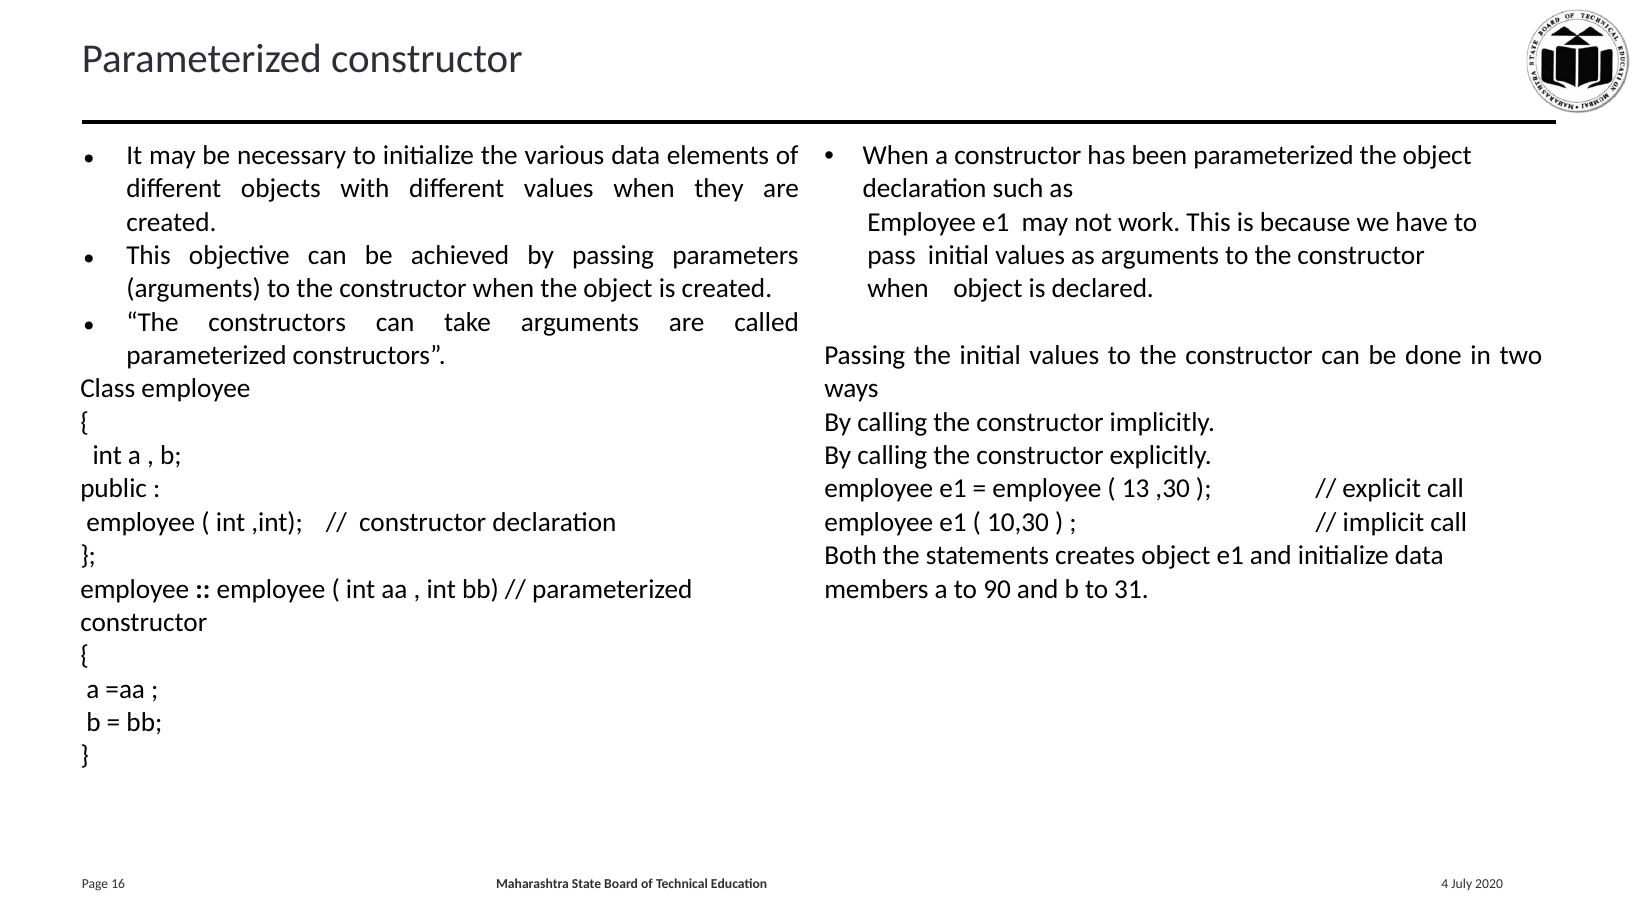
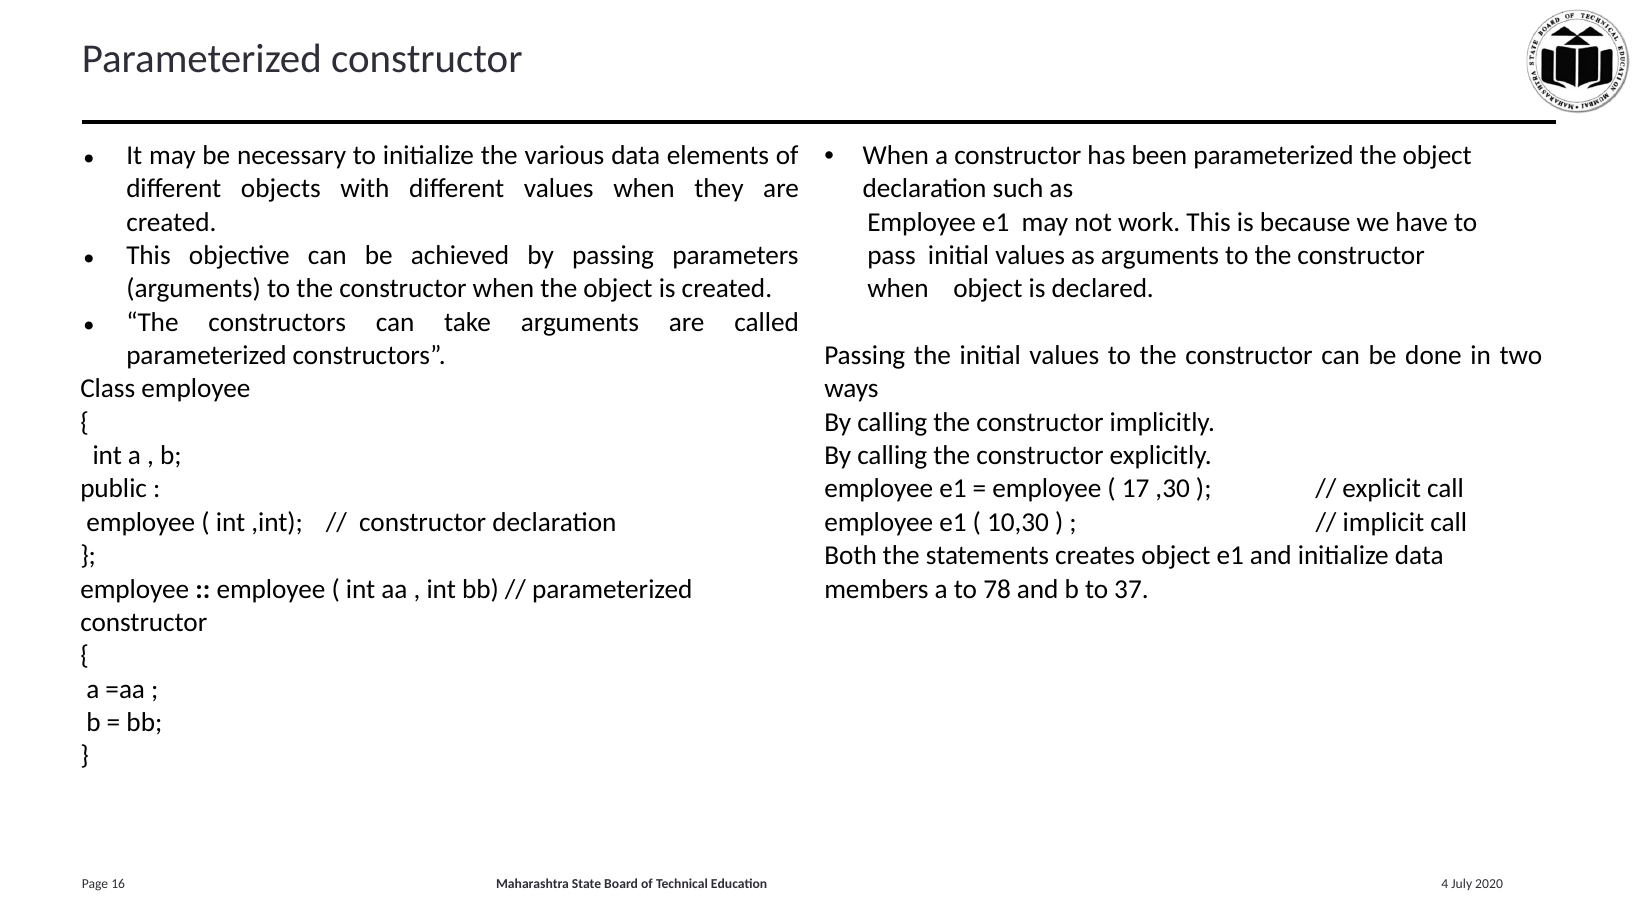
13: 13 -> 17 (1136, 489)
90: 90 -> 78 (997, 589)
31: 31 -> 37 (1131, 589)
